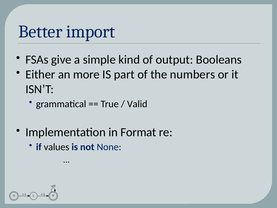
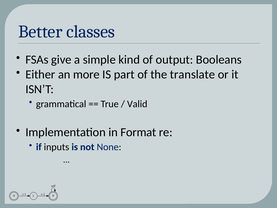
import: import -> classes (91, 32)
numbers: numbers -> translate (193, 74)
values: values -> inputs (57, 147)
